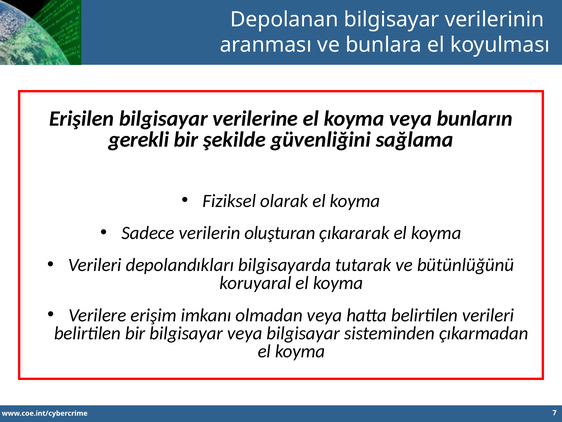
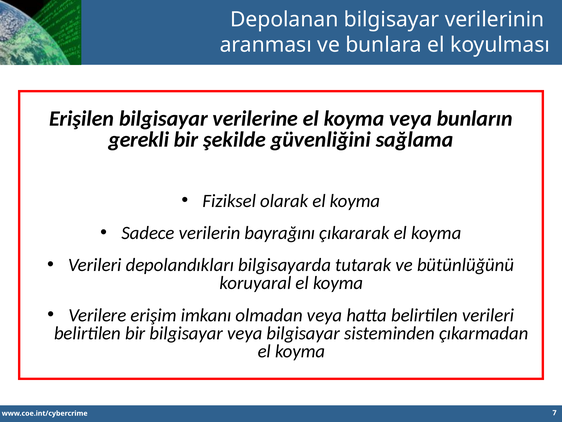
oluşturan: oluşturan -> bayrağını (280, 233)
